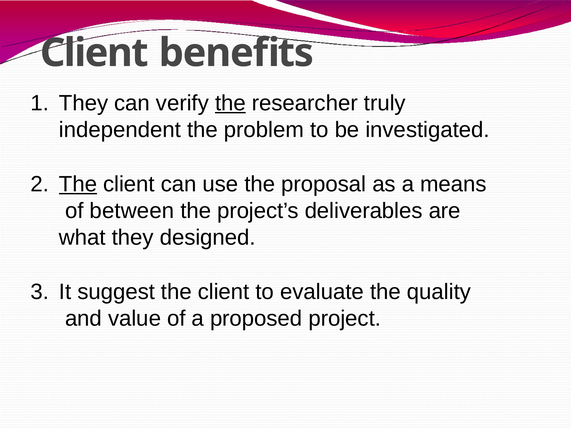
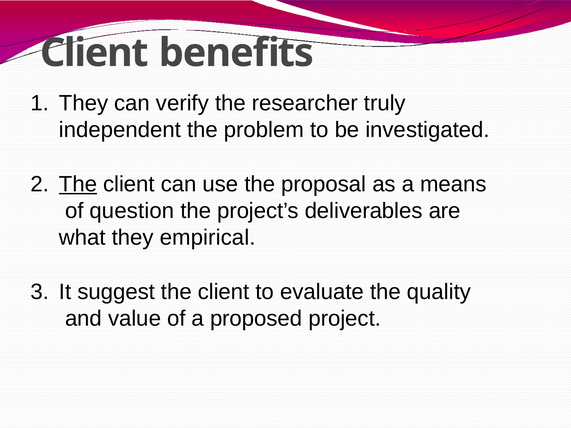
the underline: present -> none (230, 103)
between: between -> question (132, 211)
designed: designed -> empirical (208, 238)
